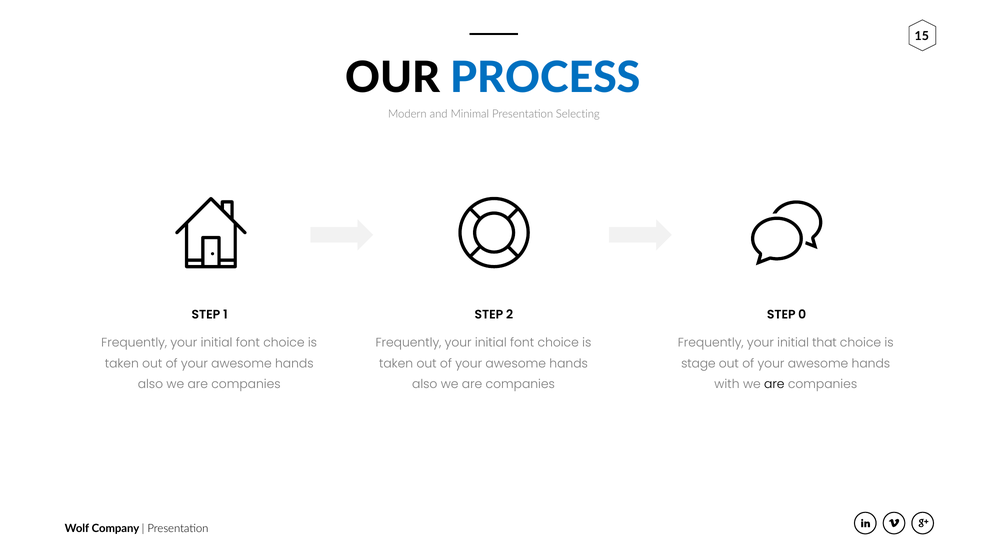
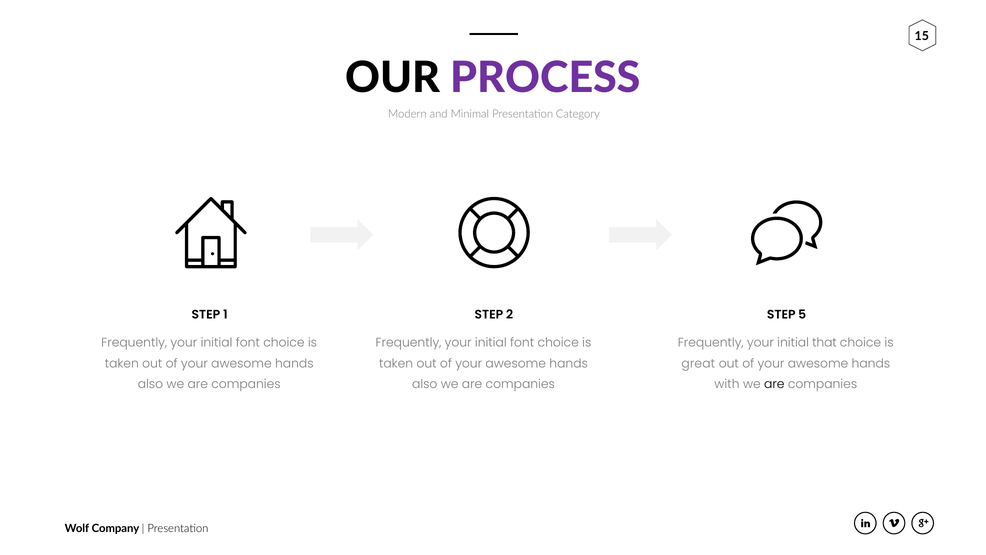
PROCESS colour: blue -> purple (546, 78)
Selecting: Selecting -> Category (578, 114)
0: 0 -> 5 (802, 315)
stage: stage -> great (698, 363)
